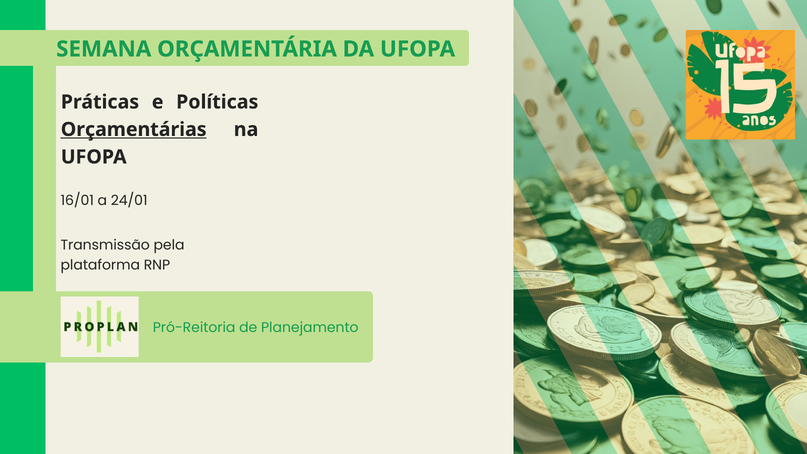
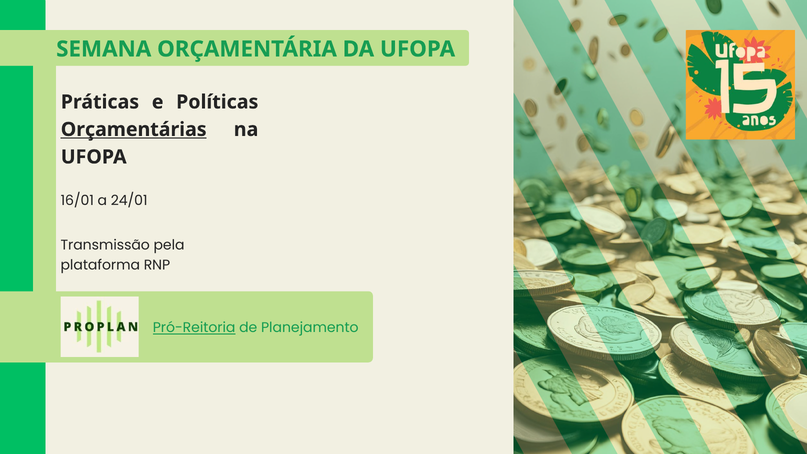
Pró-Reitoria underline: none -> present (194, 328)
